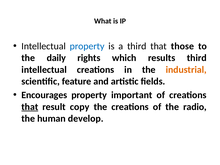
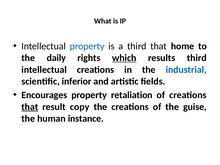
those: those -> home (183, 46)
which underline: none -> present (124, 58)
industrial colour: orange -> blue (186, 70)
feature: feature -> inferior (77, 81)
important: important -> retaliation (132, 95)
radio: radio -> guise (195, 107)
develop: develop -> instance (86, 119)
